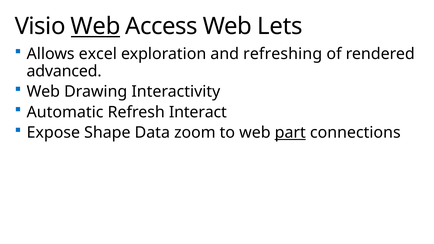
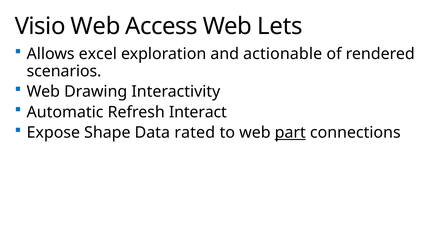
Web underline: present -> none (96, 26)
refreshing: refreshing -> actionable (283, 54)
advanced: advanced -> scenarios (64, 71)
zoom: zoom -> rated (195, 133)
